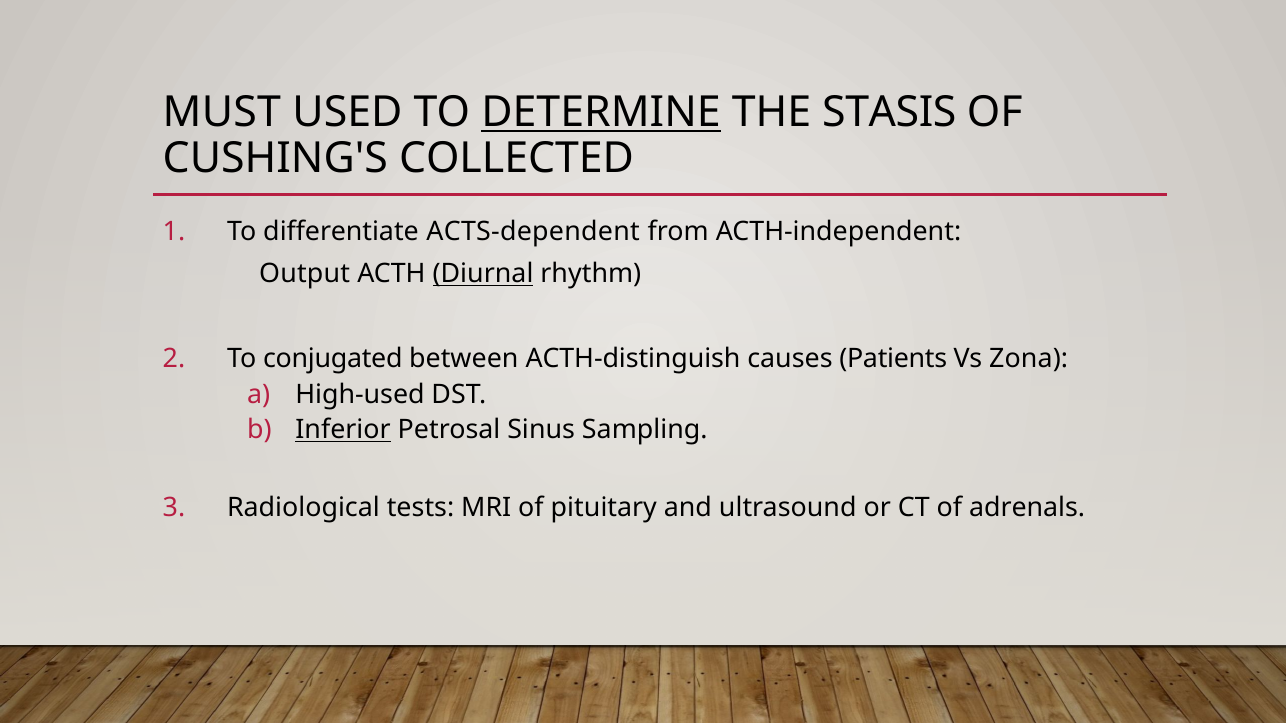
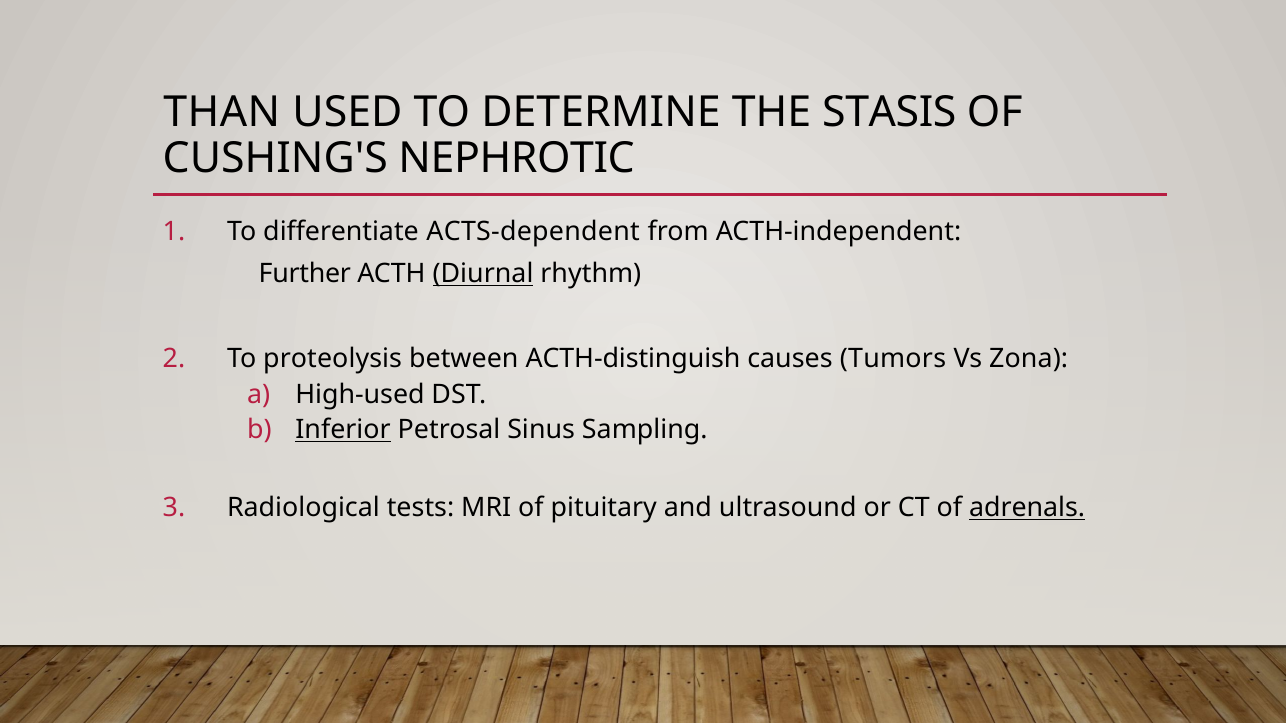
MUST: MUST -> THAN (222, 113)
DETERMINE underline: present -> none (601, 113)
COLLECTED: COLLECTED -> NEPHROTIC (517, 159)
Output: Output -> Further (305, 274)
conjugated: conjugated -> proteolysis (333, 359)
Patients: Patients -> Tumors (893, 359)
adrenals underline: none -> present (1027, 508)
